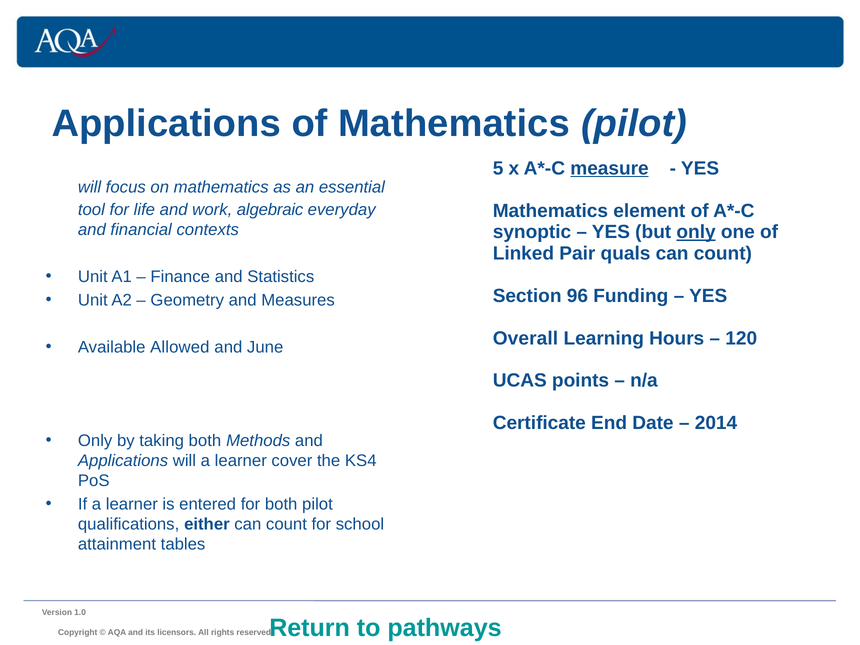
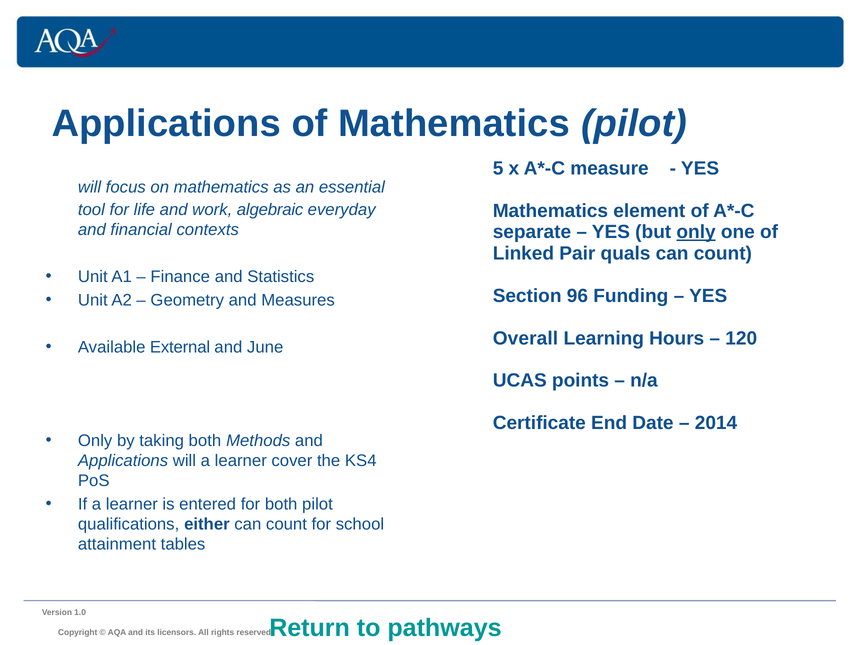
measure underline: present -> none (610, 168)
synoptic: synoptic -> separate (532, 232)
Allowed: Allowed -> External (180, 347)
